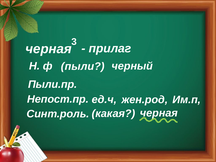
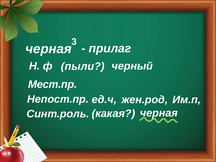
Пыли.пр: Пыли.пр -> Мест.пр (53, 84)
